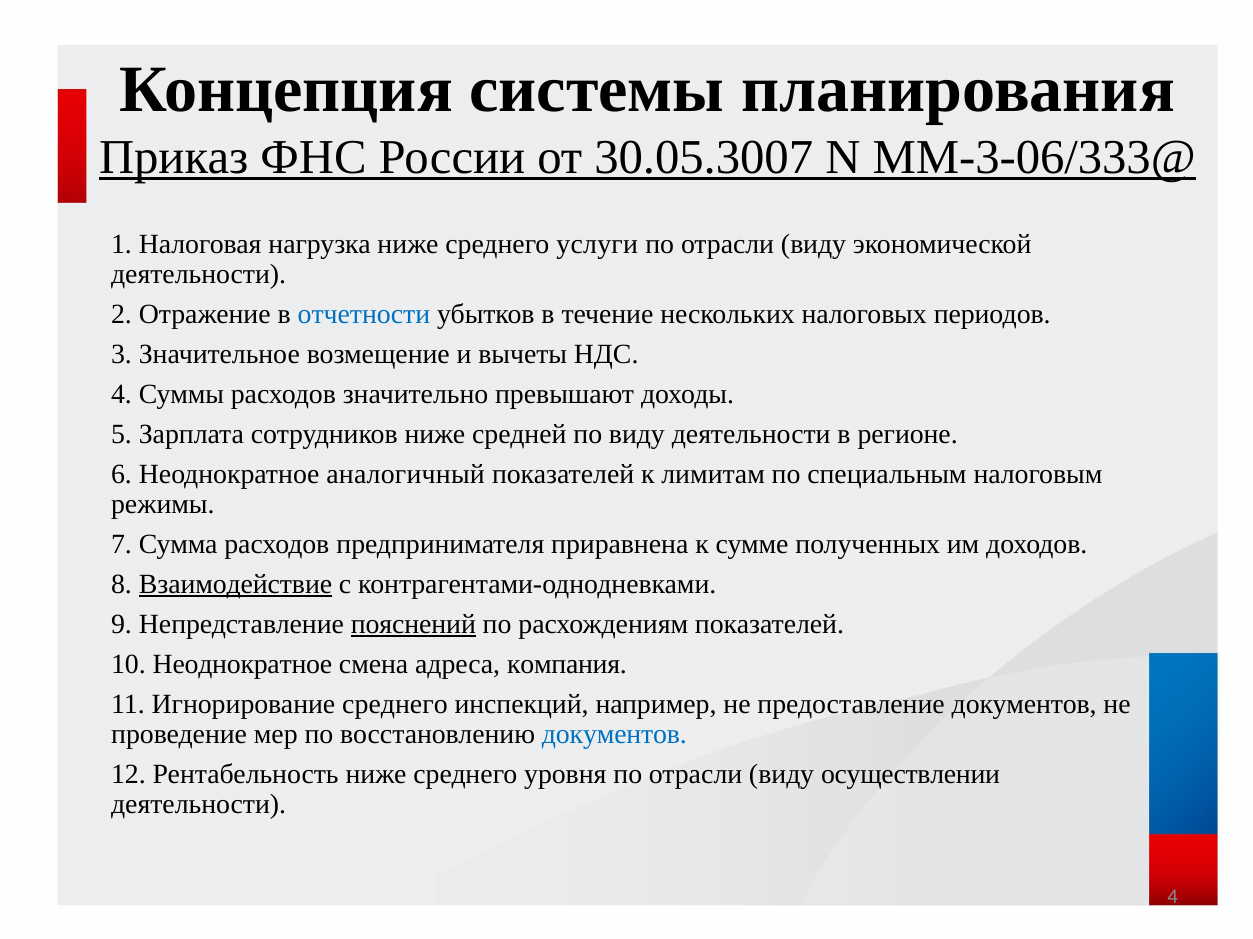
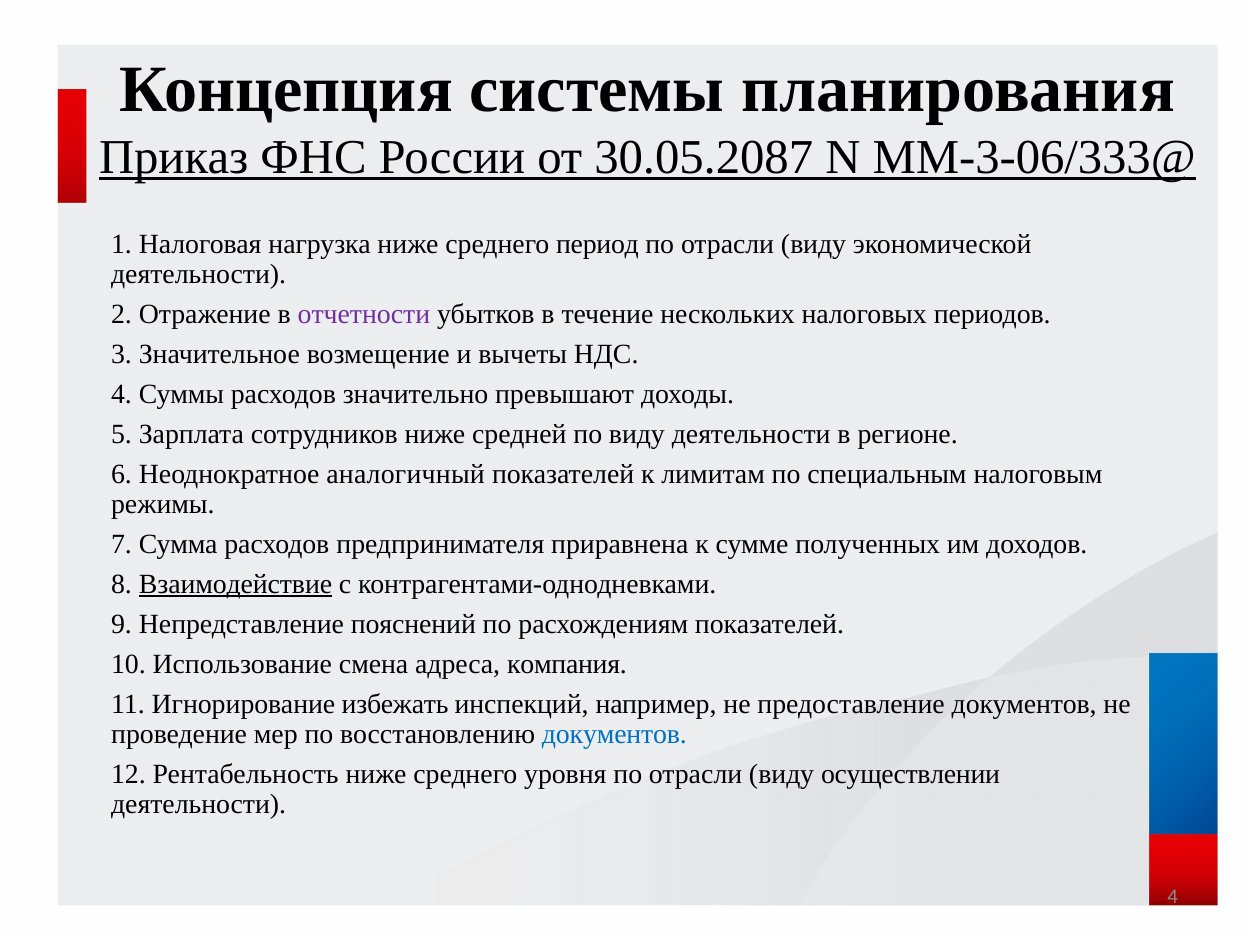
30.05.3007: 30.05.3007 -> 30.05.2087 (704, 157)
услуги: услуги -> период (597, 244)
отчетности colour: blue -> purple (364, 314)
пояснений underline: present -> none (413, 625)
10 Неоднократное: Неоднократное -> Использование (242, 665)
Игнорирование среднего: среднего -> избежать (395, 705)
